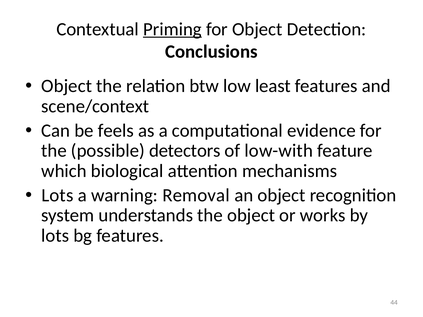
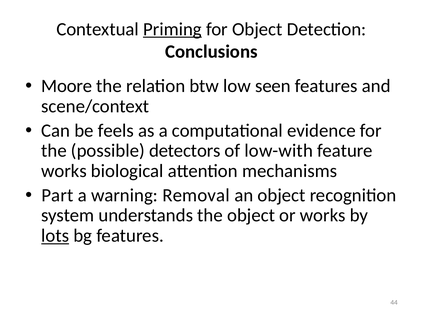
Object: Object -> Moore (67, 86)
least: least -> seen (273, 86)
which: which -> works (64, 171)
Lots: Lots -> Part (57, 195)
lots underline: none -> present (55, 236)
